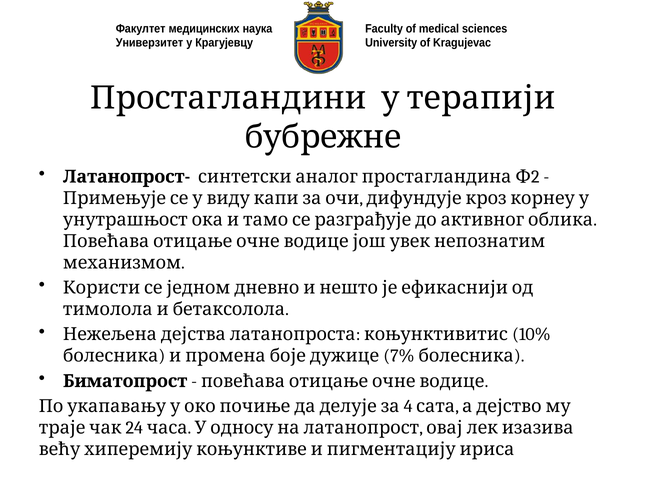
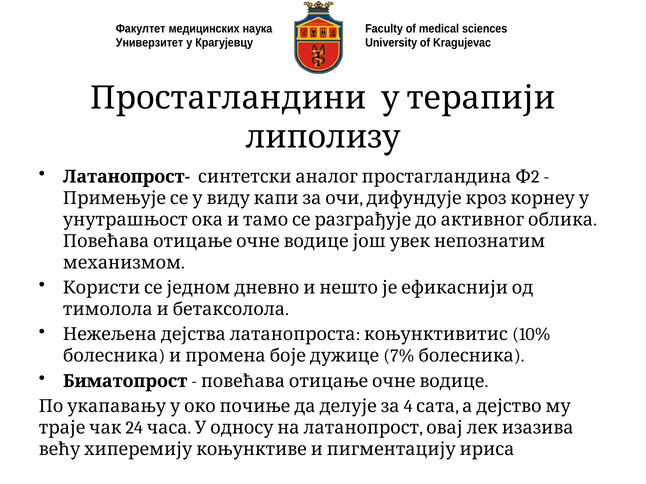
бубрежне: бубрежне -> липолизу (323, 137)
